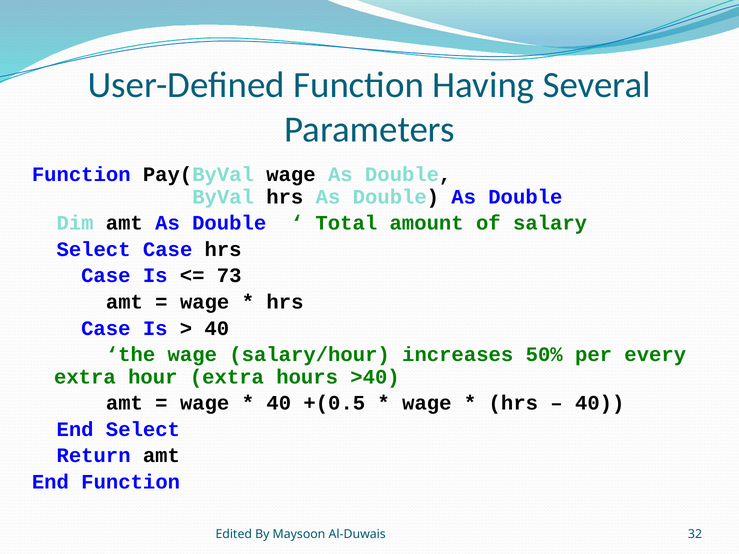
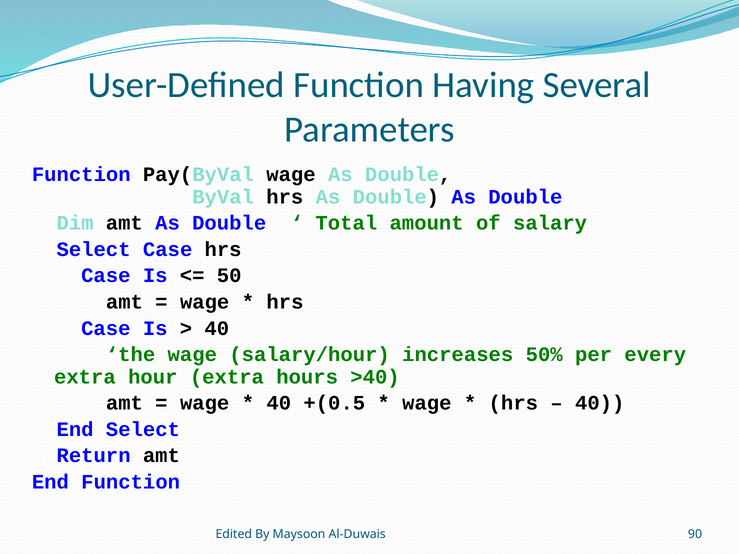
73: 73 -> 50 (229, 276)
32: 32 -> 90 (695, 535)
